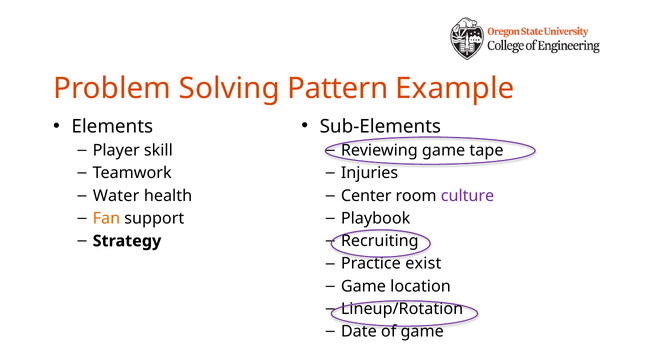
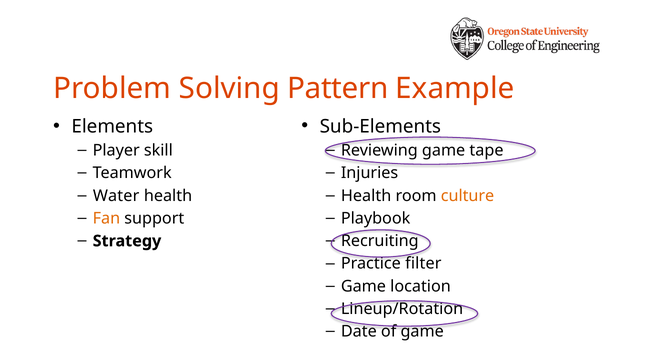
Center: Center -> Health (366, 196)
culture colour: purple -> orange (468, 196)
exist: exist -> filter (423, 264)
